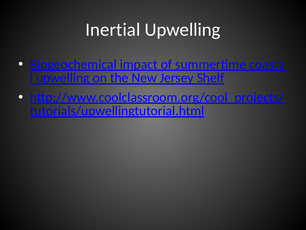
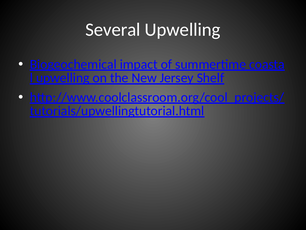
Inertial: Inertial -> Several (113, 30)
